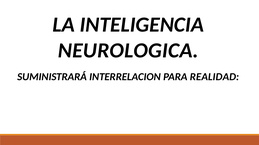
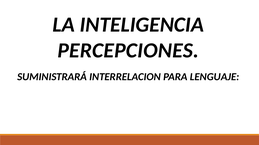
NEUROLOGICA: NEUROLOGICA -> PERCEPCIONES (128, 51)
REALIDAD: REALIDAD -> LENGUAJE (215, 77)
